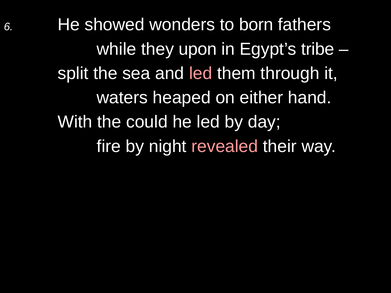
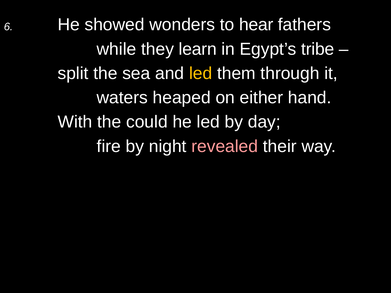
born: born -> hear (256, 25)
upon: upon -> learn (198, 49)
led colour: pink -> yellow (201, 73)
